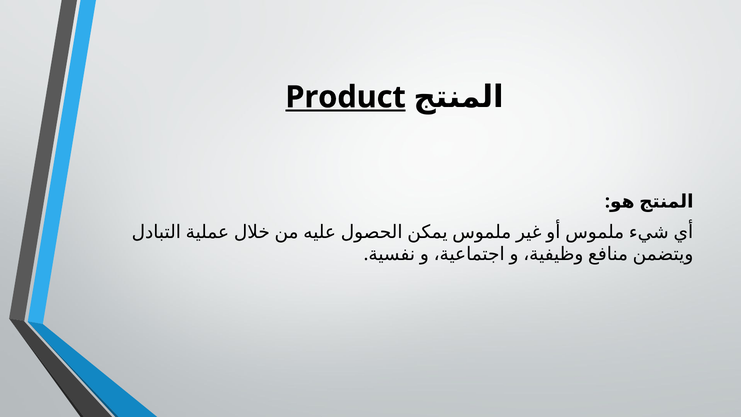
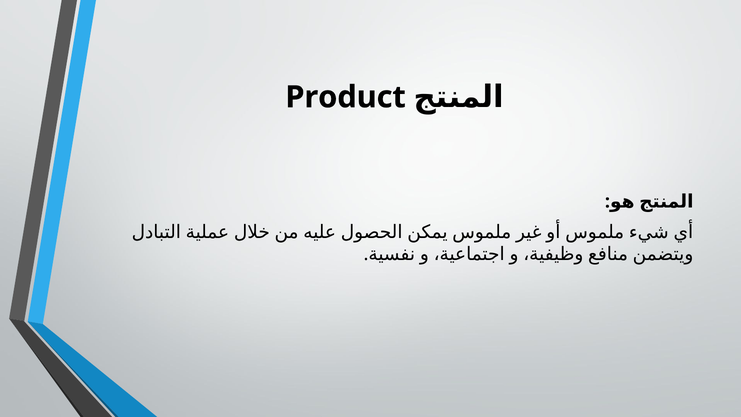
Product underline: present -> none (346, 97)
